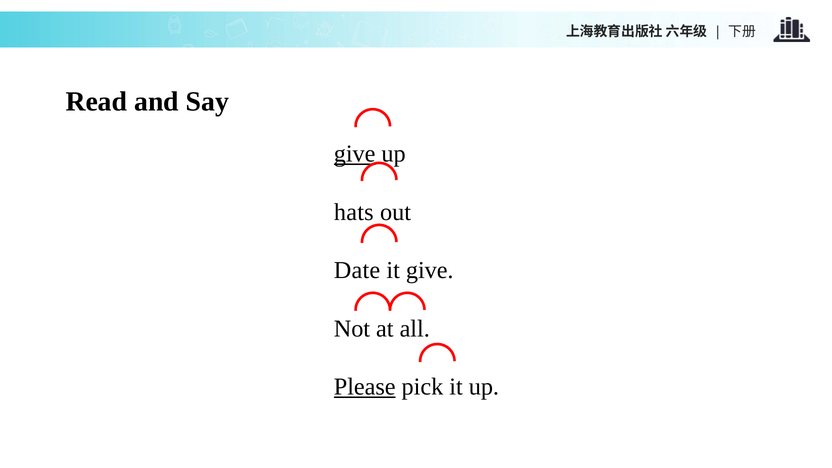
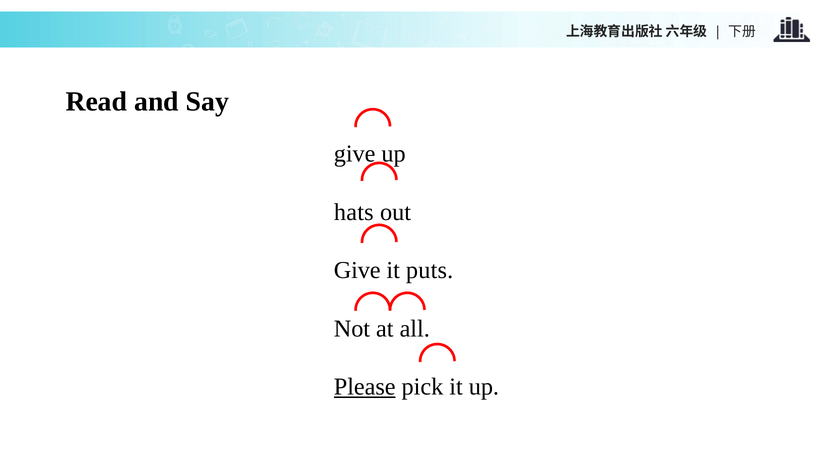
give underline: present -> none (355, 154)
Date: Date -> Give (357, 270)
it give: give -> puts (430, 270)
